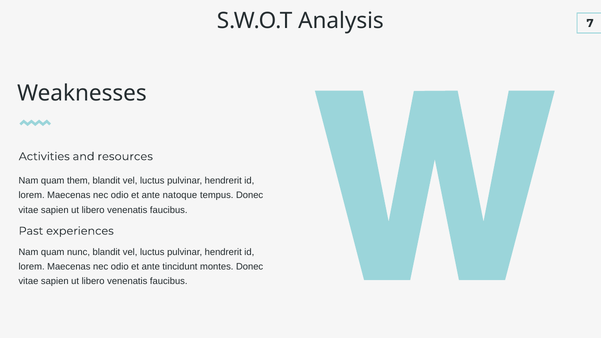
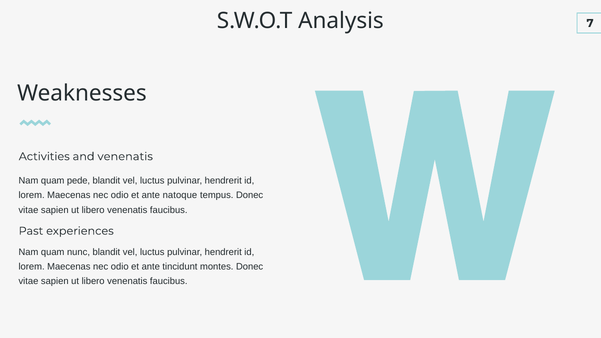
and resources: resources -> venenatis (125, 157)
them: them -> pede (79, 181)
